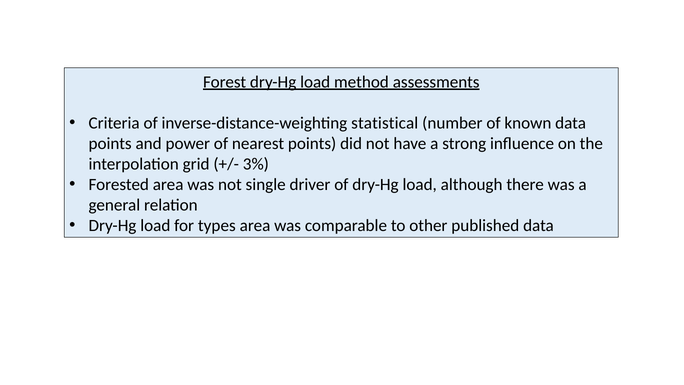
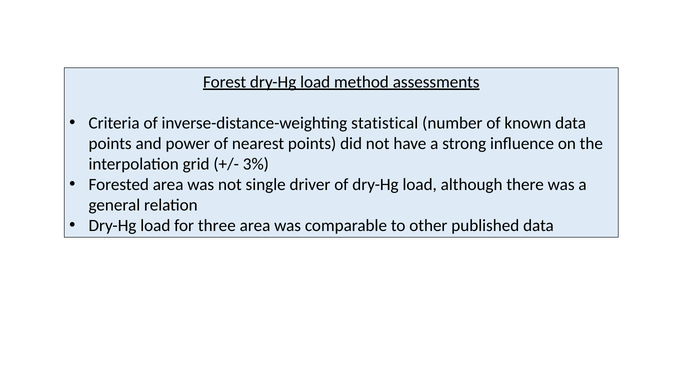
types: types -> three (217, 226)
